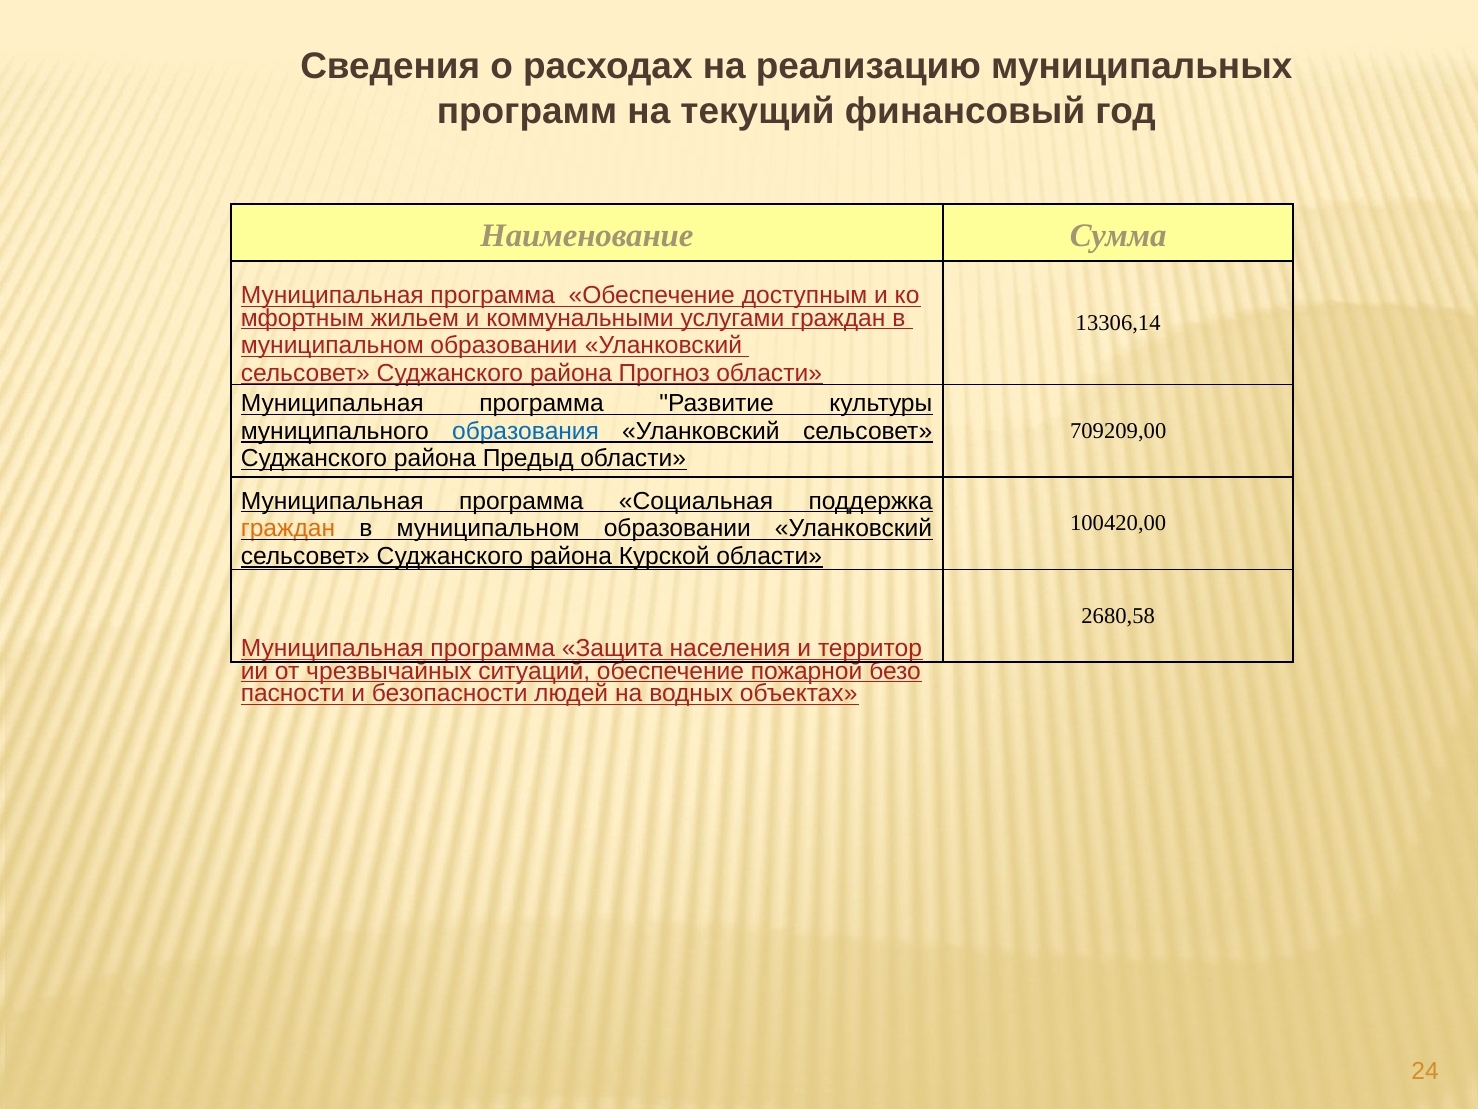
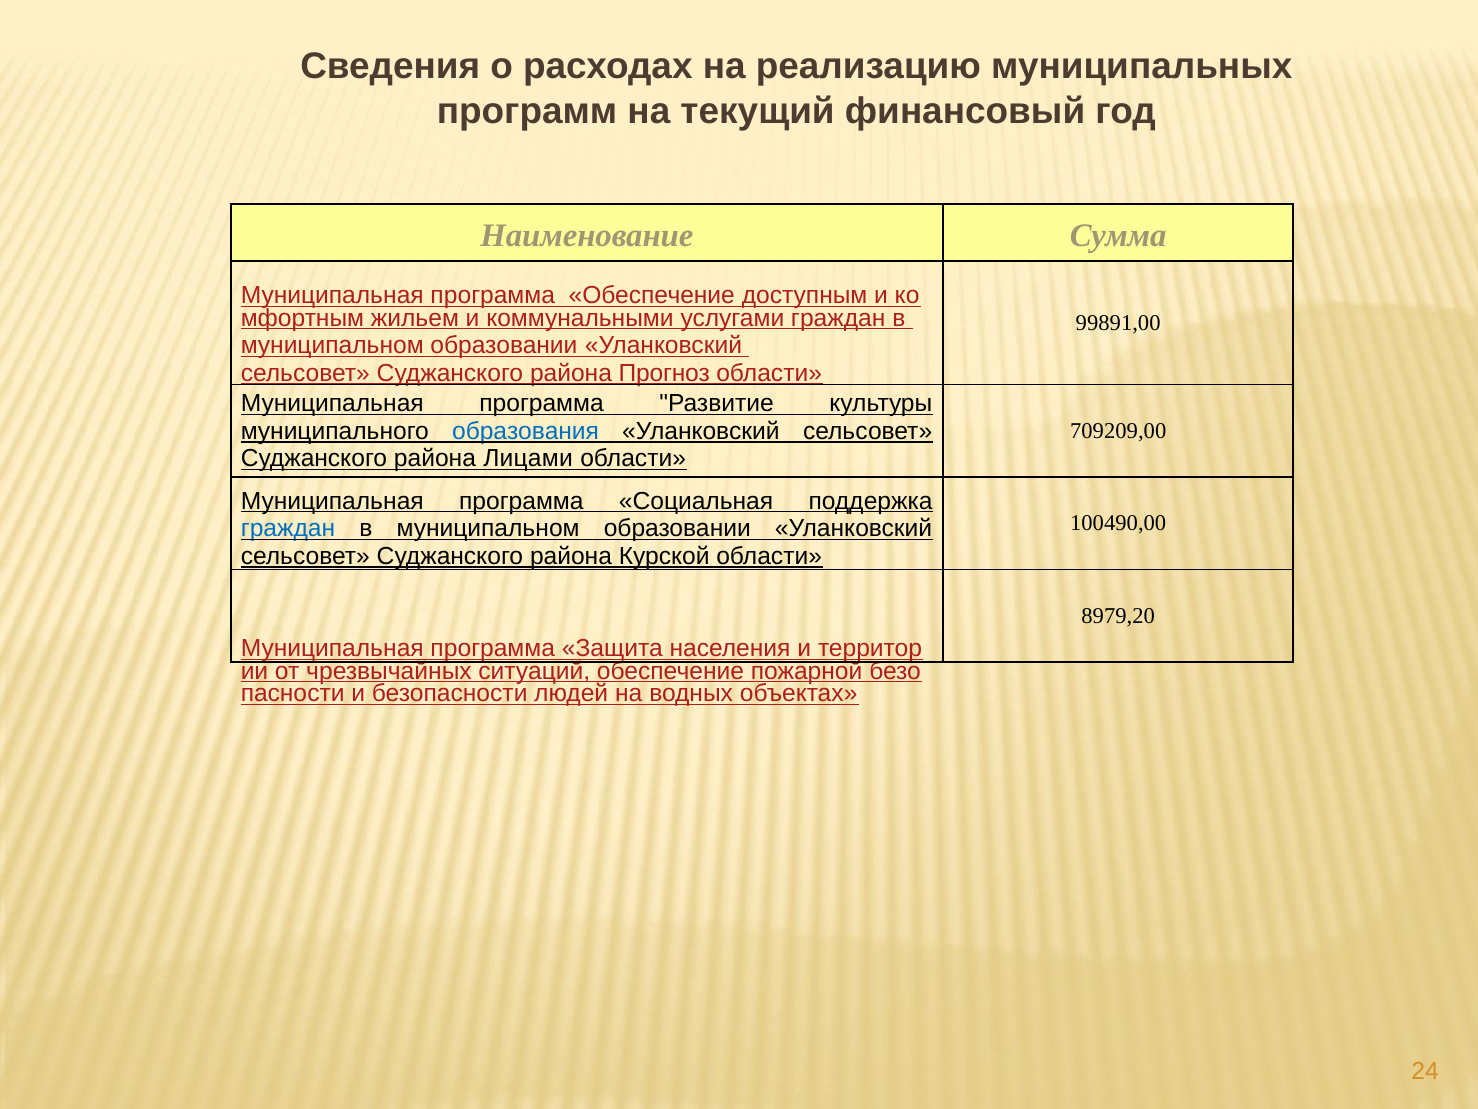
13306,14: 13306,14 -> 99891,00 (1118, 323)
Предыд: Предыд -> Лицами (528, 458)
100420,00: 100420,00 -> 100490,00 (1118, 523)
граждан colour: orange -> blue (288, 528)
2680,58: 2680,58 -> 8979,20 (1118, 616)
